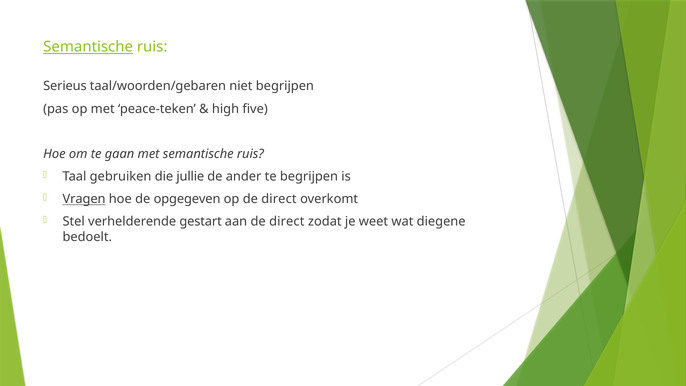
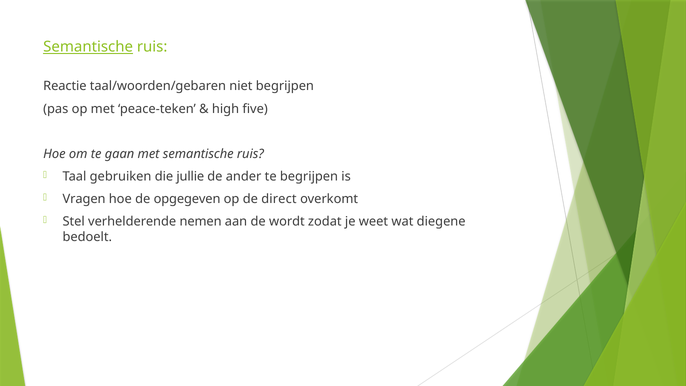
Serieus: Serieus -> Reactie (65, 86)
Vragen underline: present -> none (84, 199)
gestart: gestart -> nemen (201, 222)
aan de direct: direct -> wordt (287, 222)
